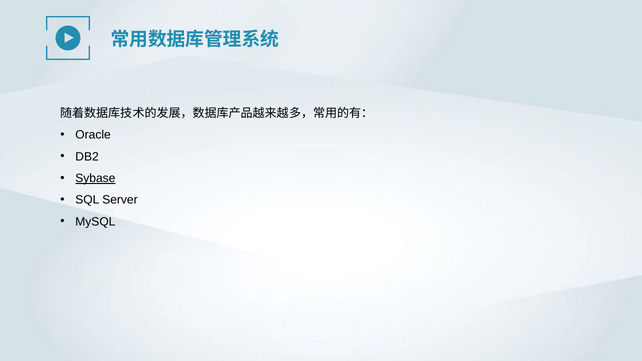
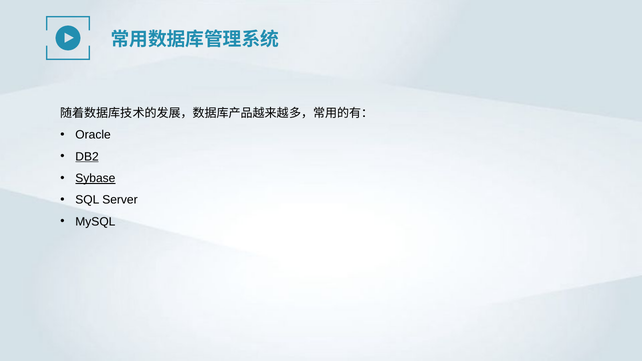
DB2 underline: none -> present (87, 157)
